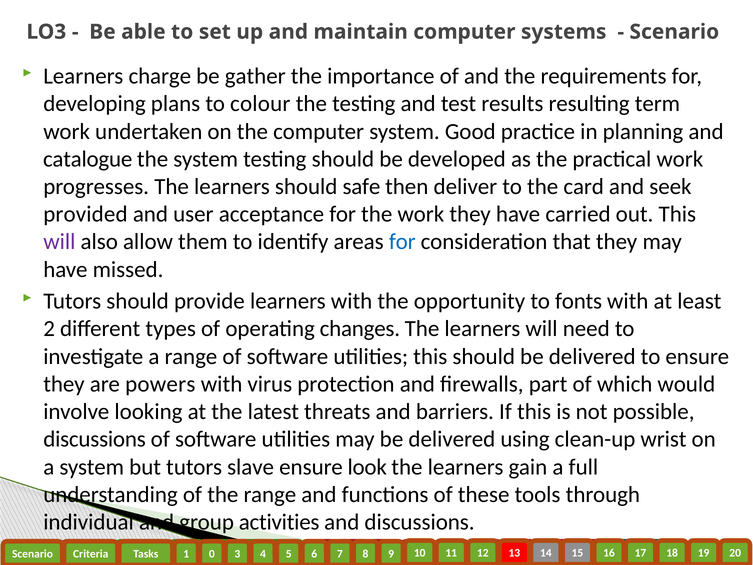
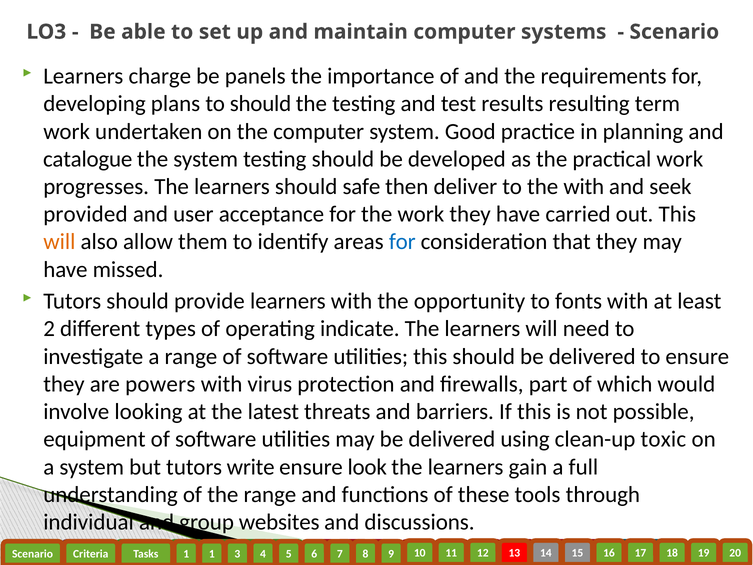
gather: gather -> panels (255, 76)
to colour: colour -> should (260, 104)
the card: card -> with (584, 187)
will colour: purple -> orange (59, 242)
changes: changes -> indicate (360, 329)
discussions: discussions -> equipment (94, 439)
wrist: wrist -> toxic (663, 439)
slave: slave -> write (251, 467)
activities: activities -> websites (279, 522)
0: 0 -> 1 (212, 554)
